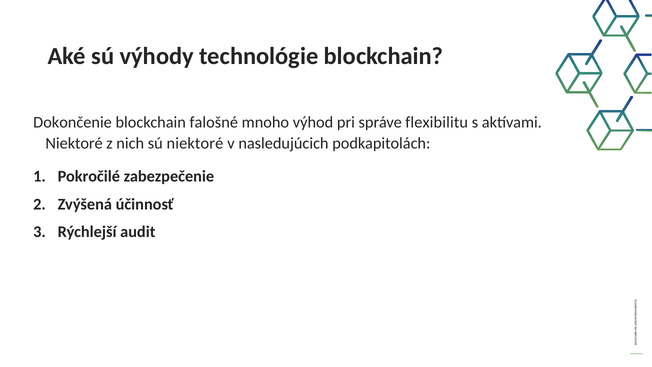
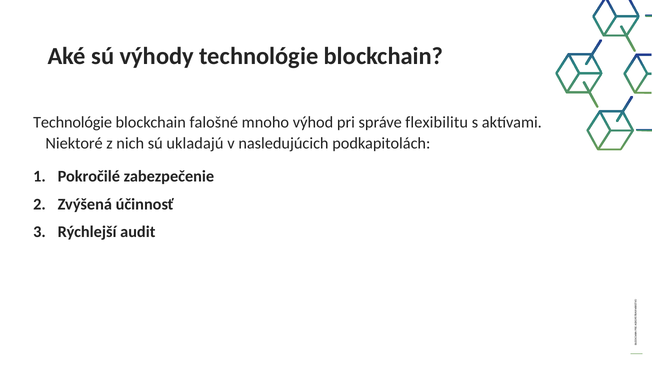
Dokončenie: Dokončenie -> Technológie (73, 122)
sú niektoré: niektoré -> ukladajú (195, 143)
